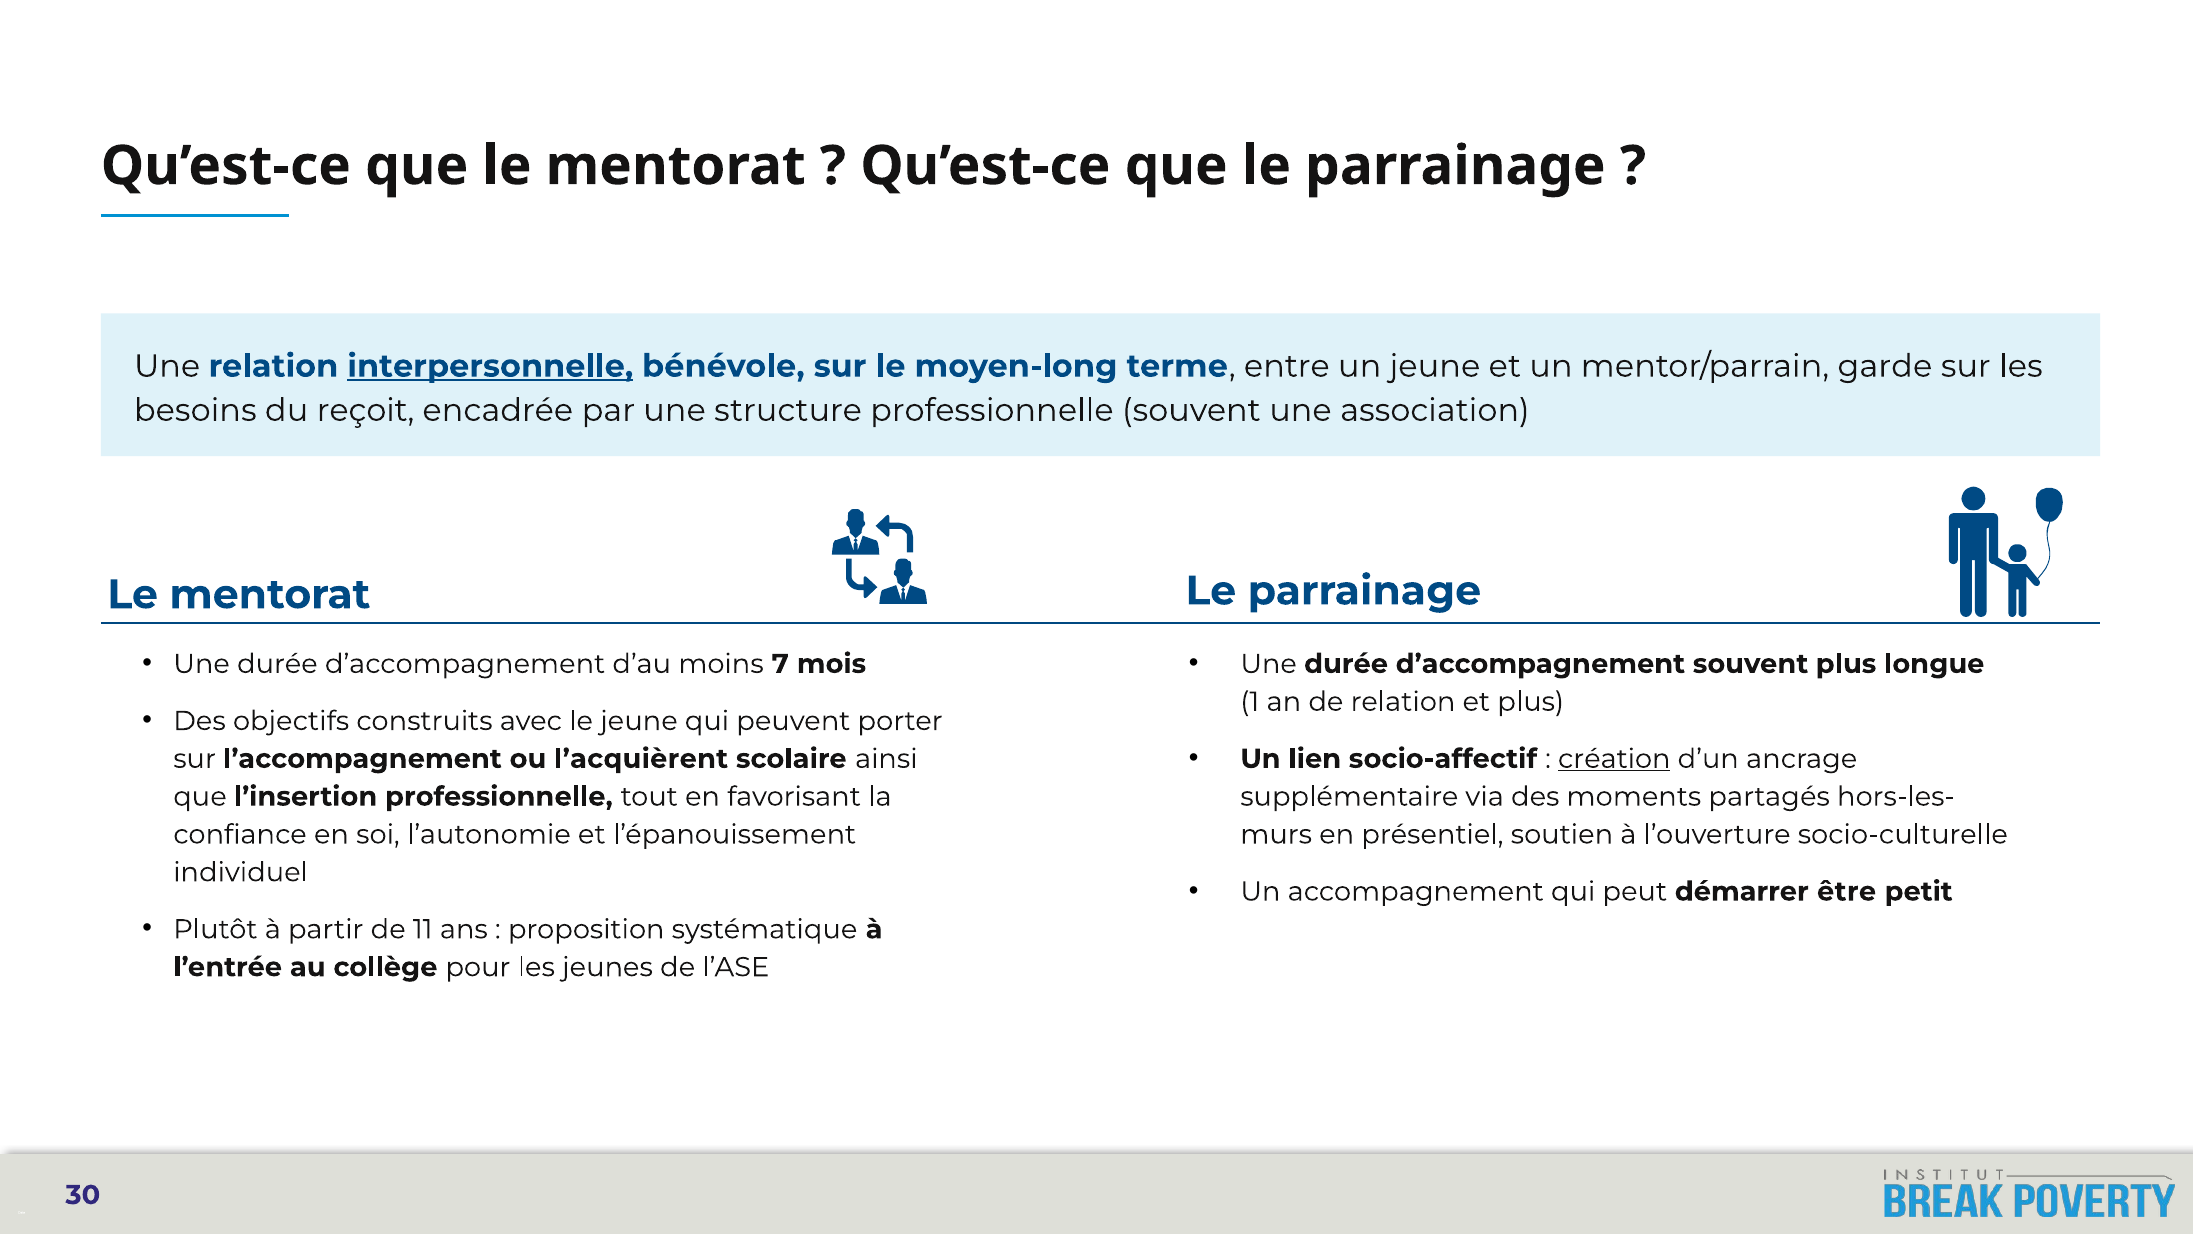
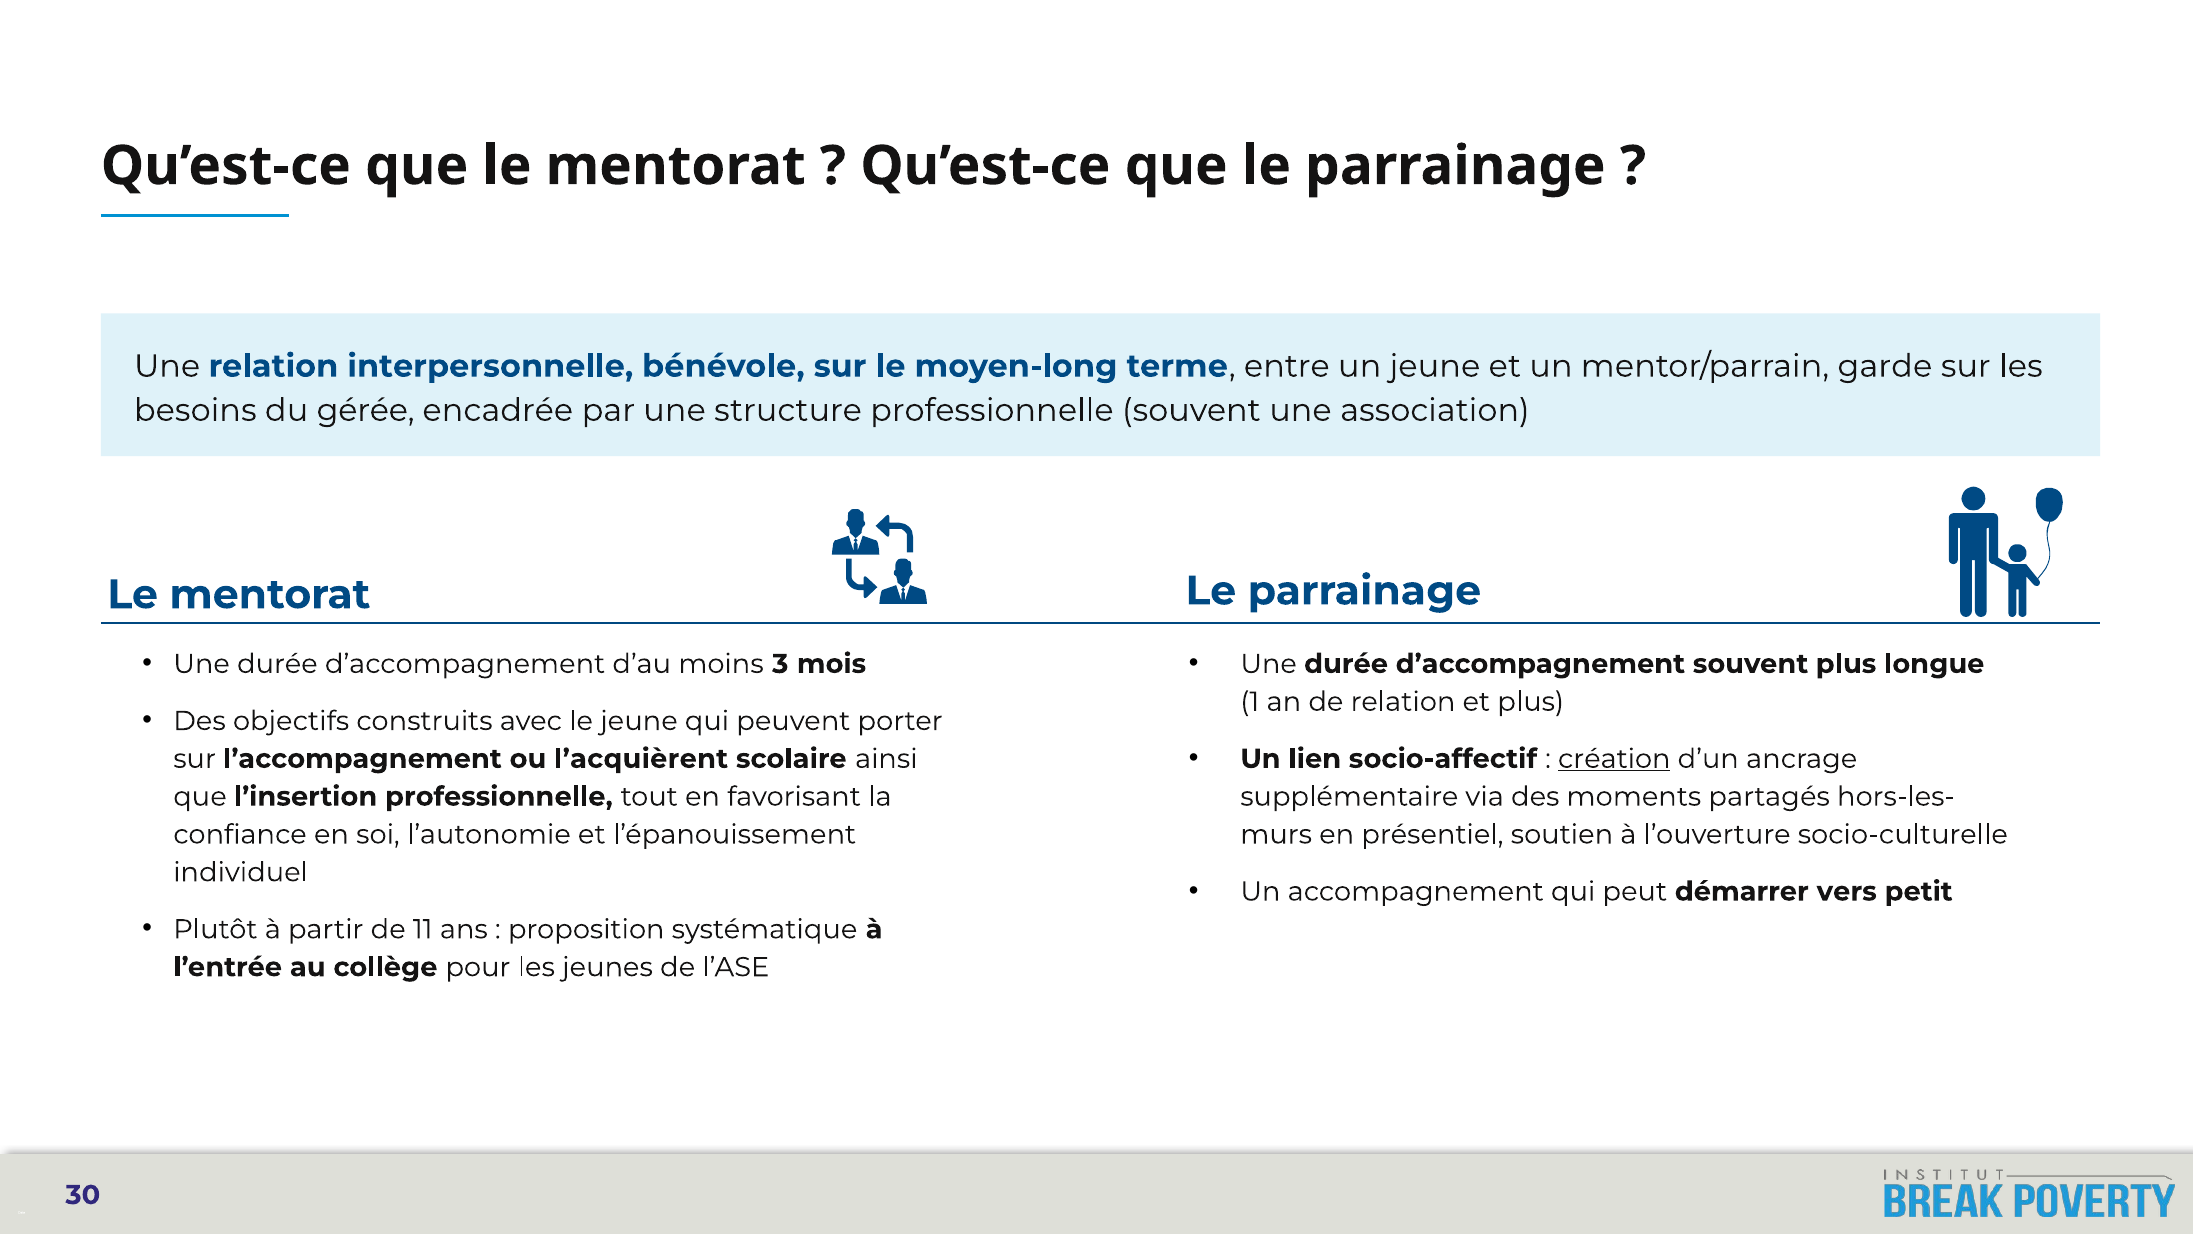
interpersonnelle underline: present -> none (490, 366)
reçoit: reçoit -> gérée (366, 410)
7: 7 -> 3 (780, 664)
être: être -> vers (1847, 891)
